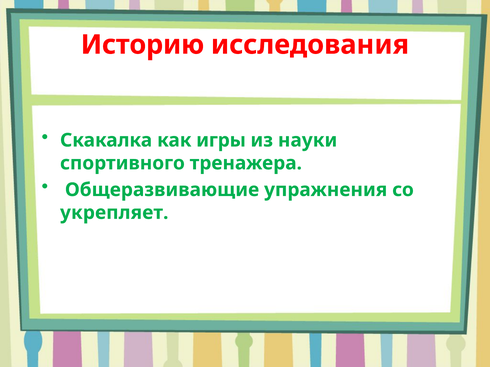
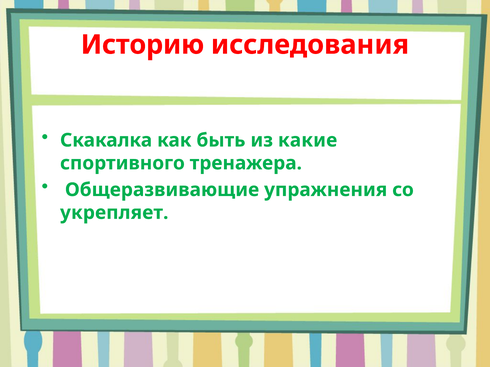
игры: игры -> быть (221, 140)
науки: науки -> какие (308, 140)
